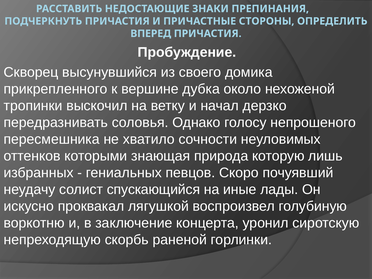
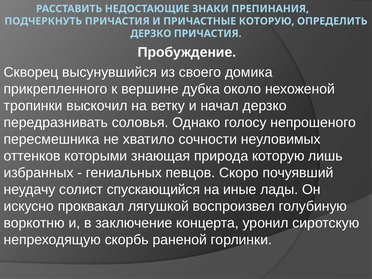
ПРИЧАСТНЫЕ СТОРОНЫ: СТОРОНЫ -> КОТОРУЮ (267, 21)
ВПЕРЕД: ВПЕРЕД -> ДЕРЗКО (151, 34)
